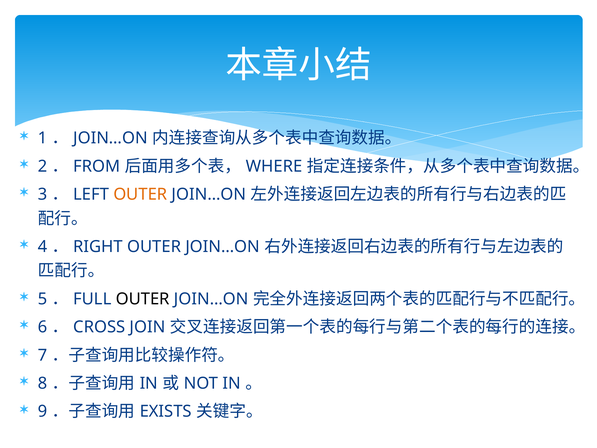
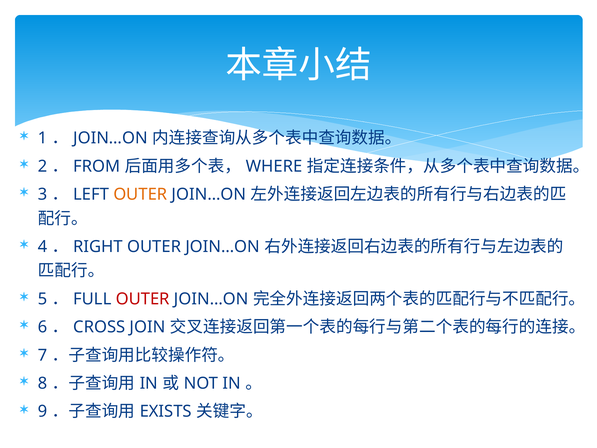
OUTER colour: black -> red (143, 299)
